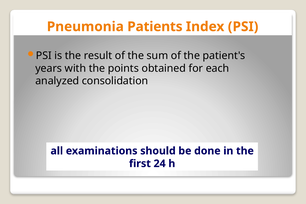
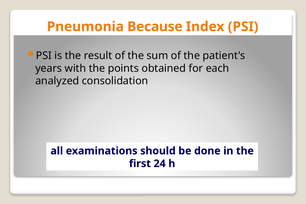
Patients: Patients -> Because (155, 27)
